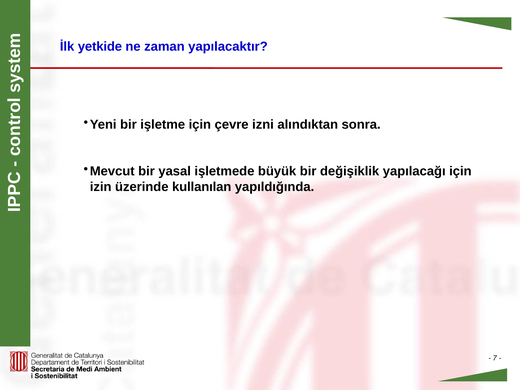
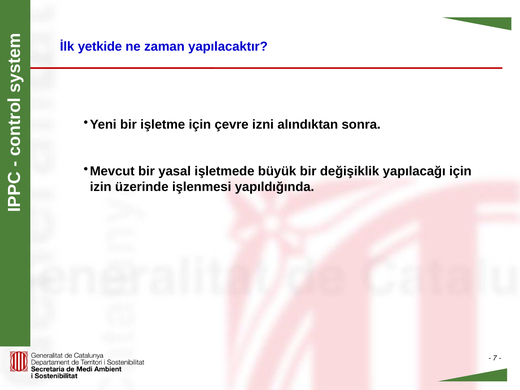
kullanılan: kullanılan -> işlenmesi (202, 187)
